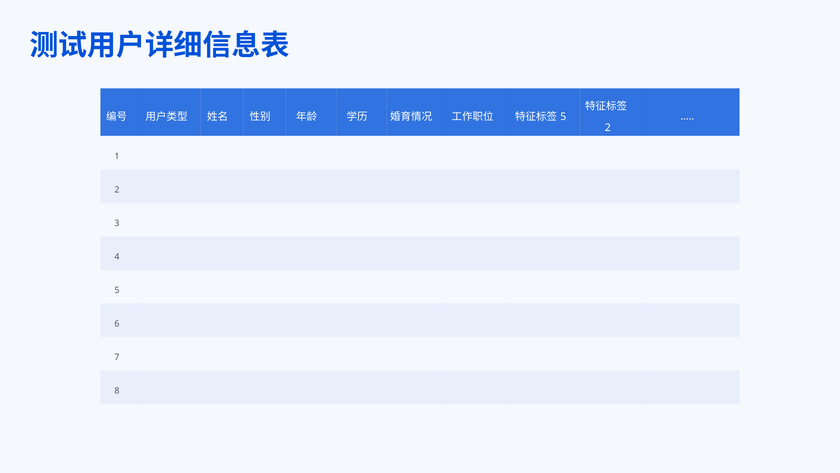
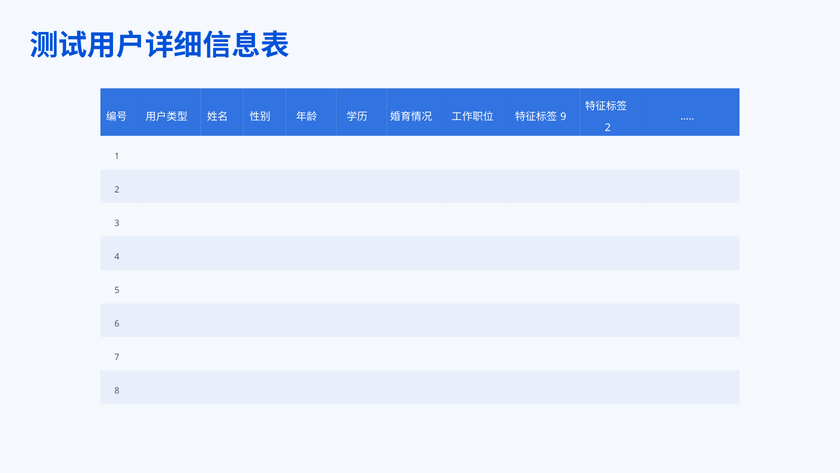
5: 5 -> 9 (563, 117)
